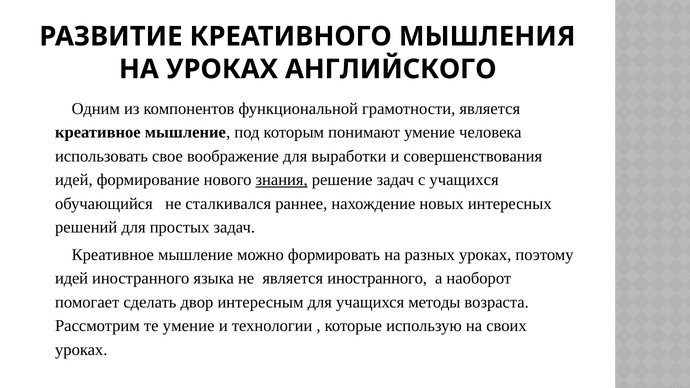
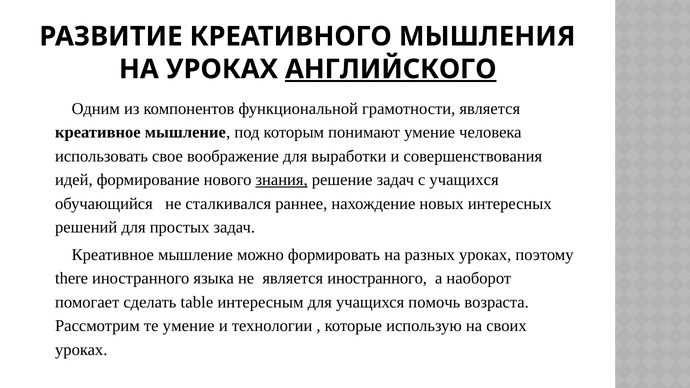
АНГЛИЙСКОГО underline: none -> present (391, 69)
идей: идей -> there (72, 279)
двор: двор -> table (197, 302)
методы: методы -> помочь (434, 302)
